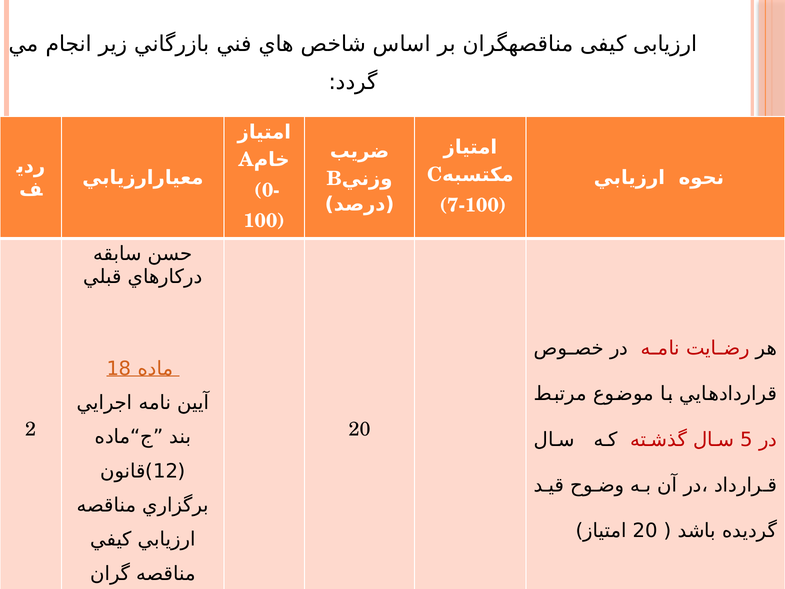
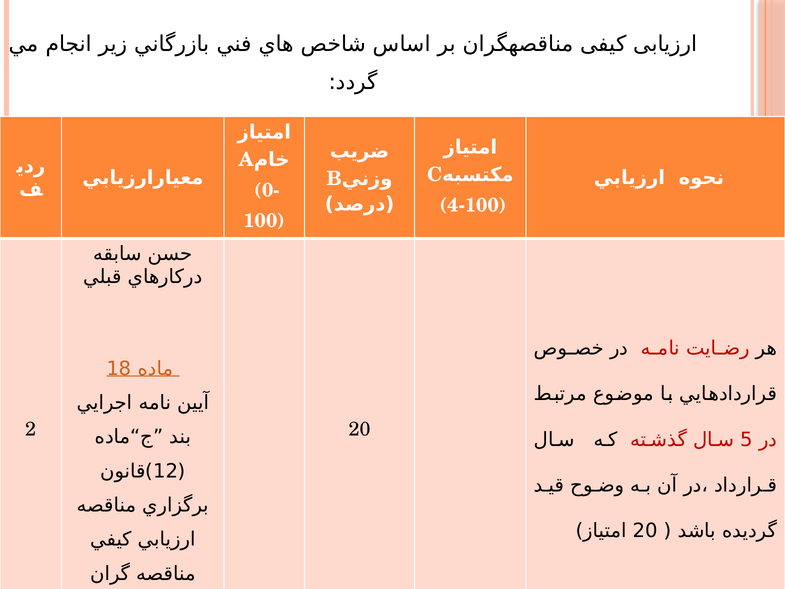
7-100: 7-100 -> 4-100 (473, 205)
